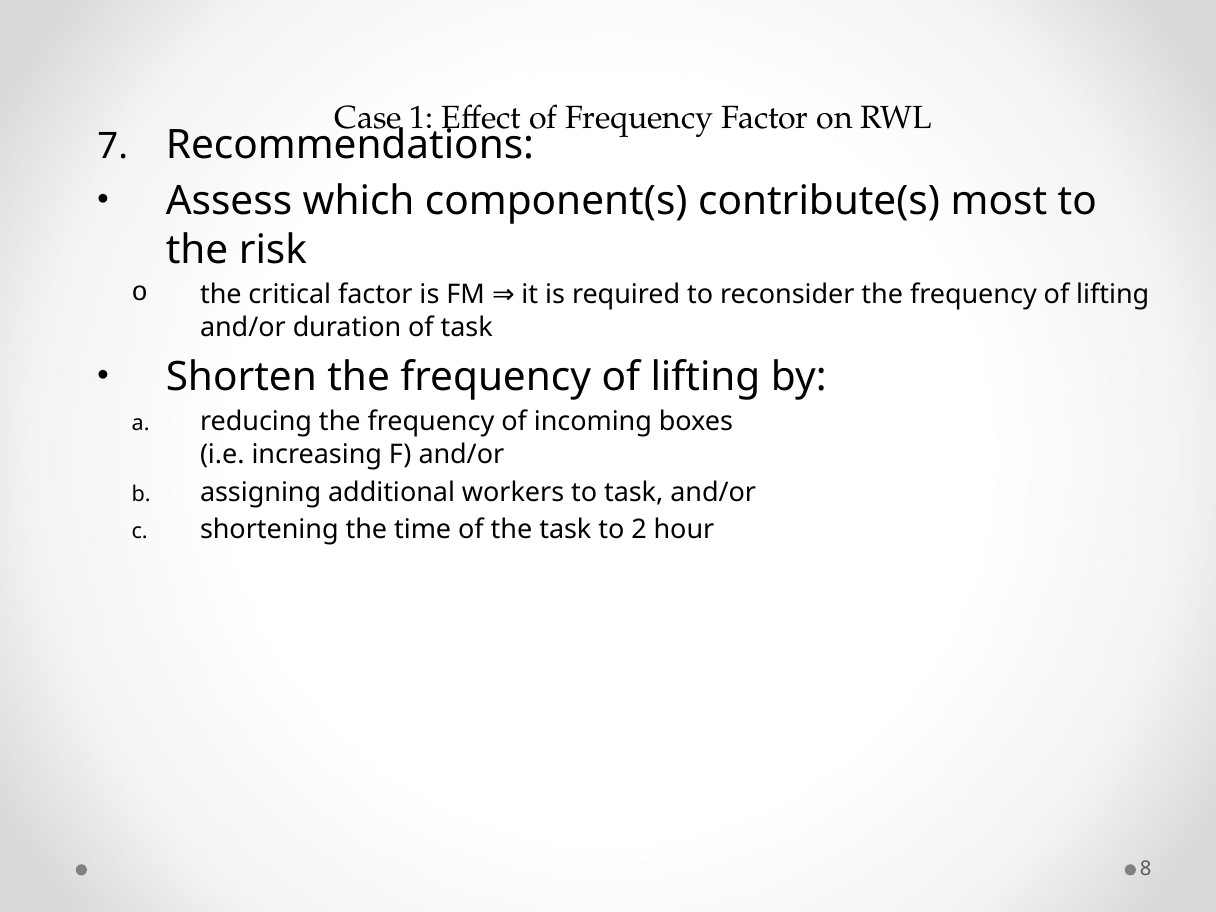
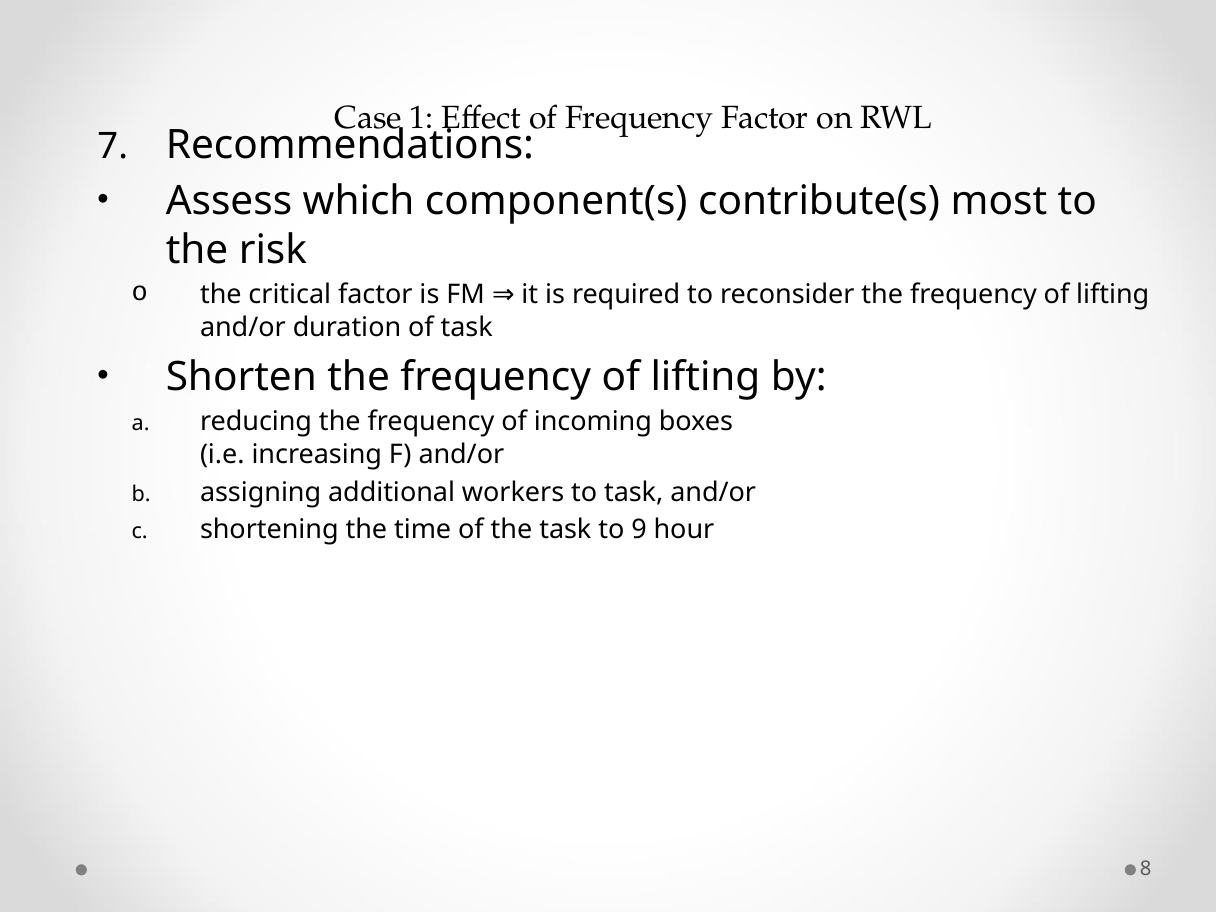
2: 2 -> 9 (639, 530)
